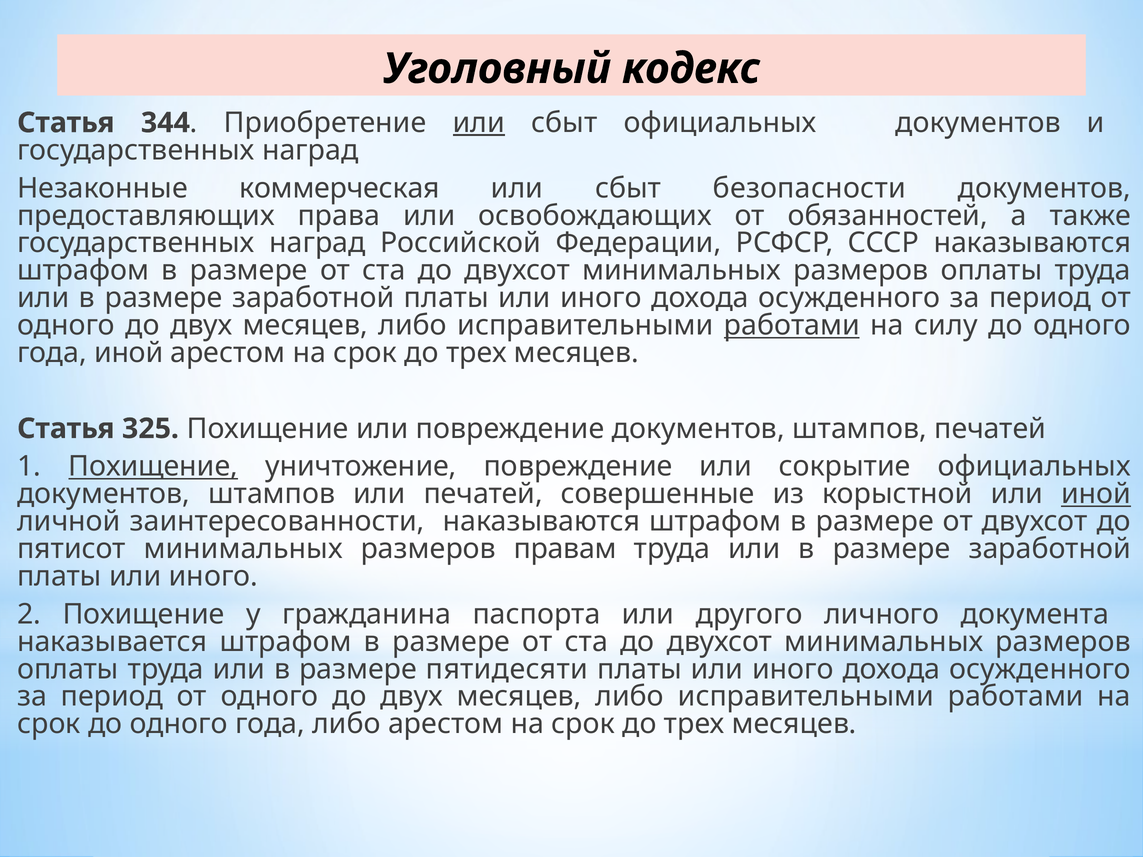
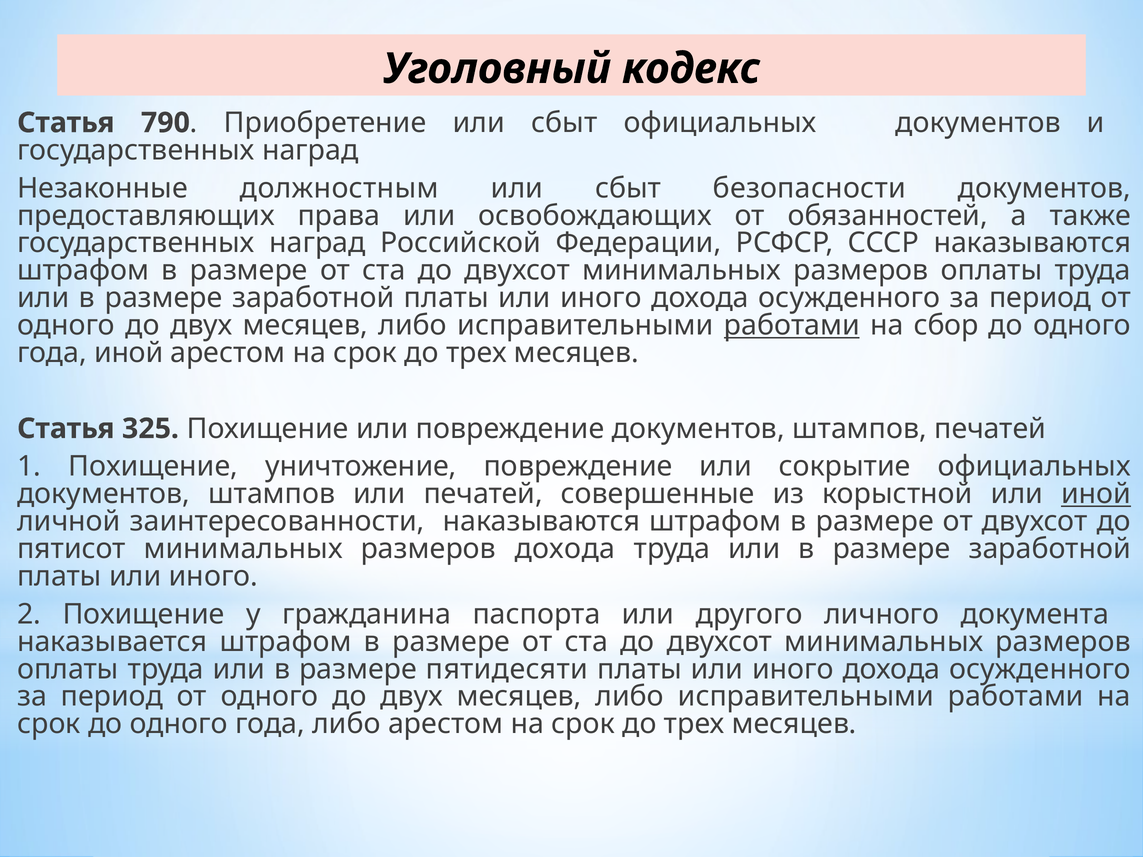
344: 344 -> 790 (165, 123)
или underline: present -> none (479, 123)
коммерческая: коммерческая -> должностным (339, 188)
силу: силу -> сбор (946, 325)
Похищение underline: present -> none (153, 467)
размеров правам: правам -> дохода (565, 549)
